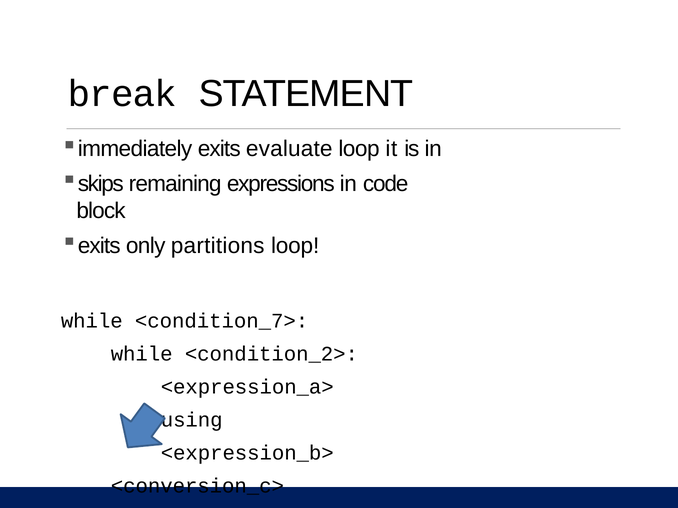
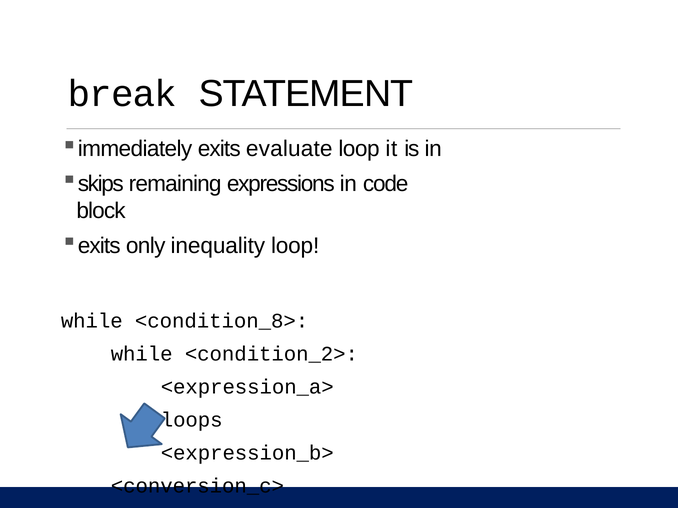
partitions: partitions -> inequality (218, 246)
<condition_7>: <condition_7> -> <condition_8> (222, 321)
using: using -> loops (192, 421)
